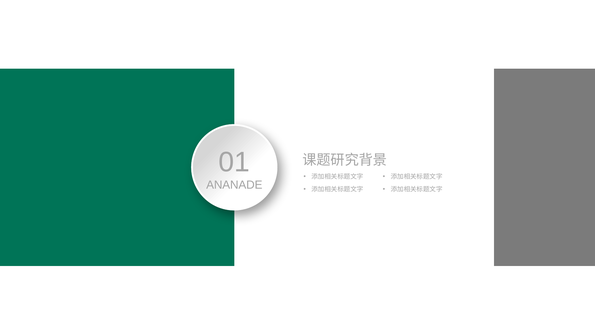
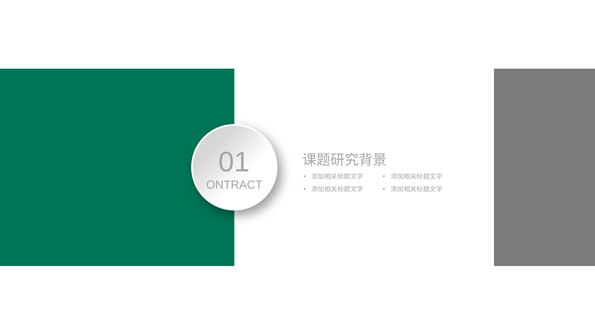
ANANADE: ANANADE -> ONTRACT (234, 185)
